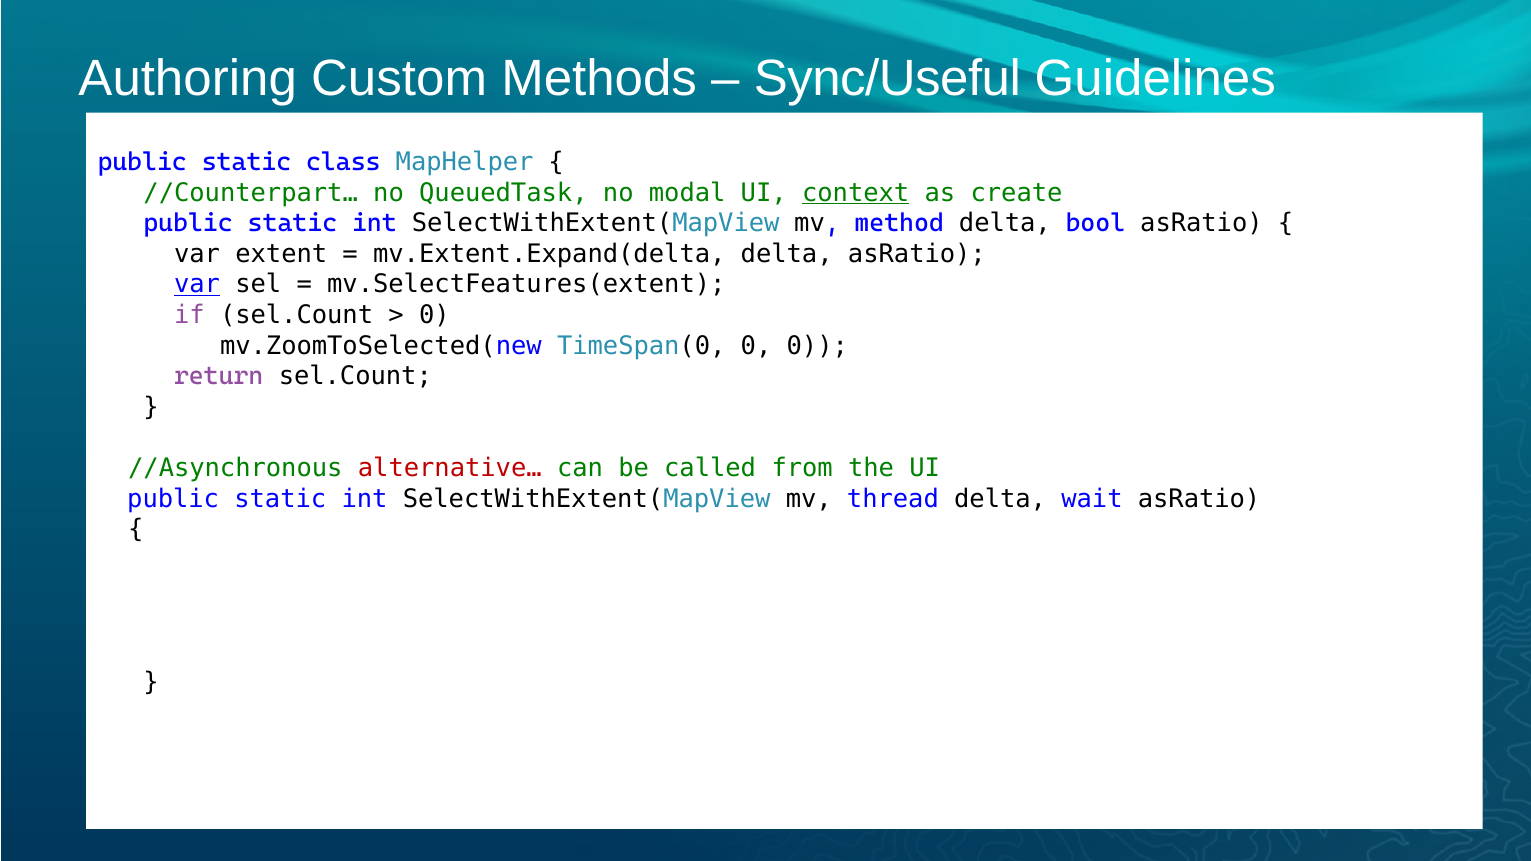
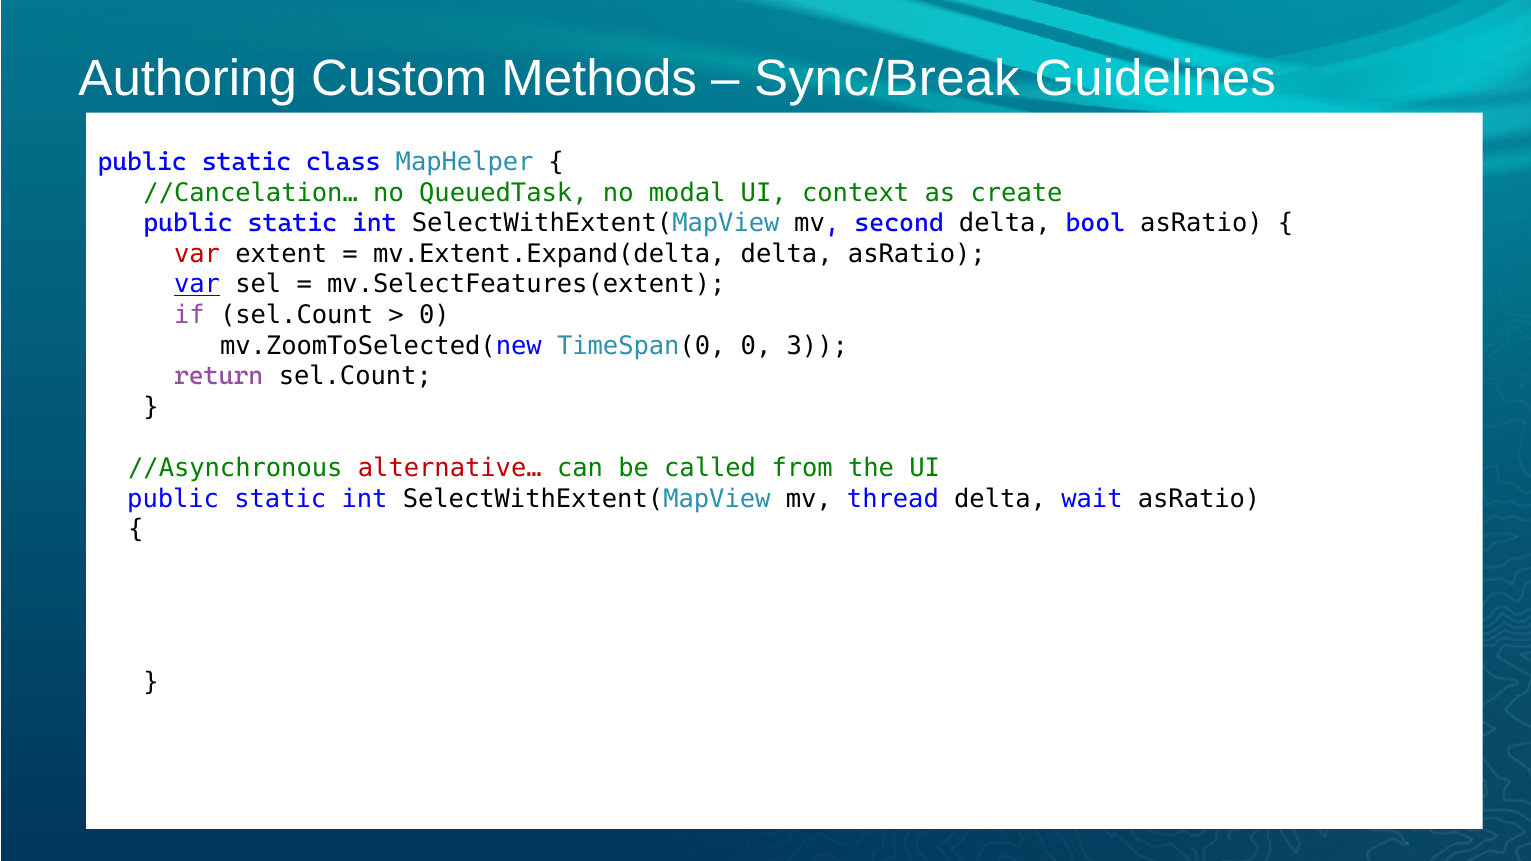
Sync/Useful: Sync/Useful -> Sync/Break (887, 79)
//Counterpart…: //Counterpart… -> //Cancelation… (251, 193)
context underline: present -> none (856, 193)
method: method -> second (899, 223)
var colour: black -> red (197, 254)
0 0: 0 -> 3 (817, 346)
